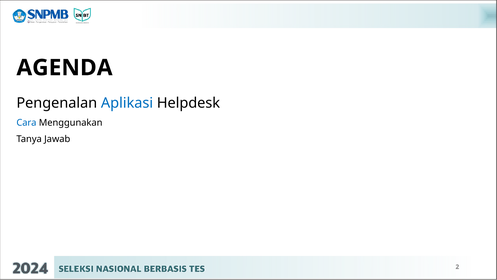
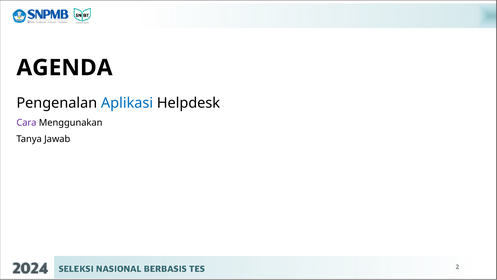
Cara colour: blue -> purple (26, 122)
